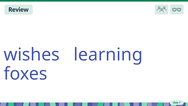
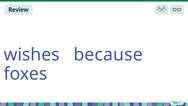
learning: learning -> because (108, 55)
